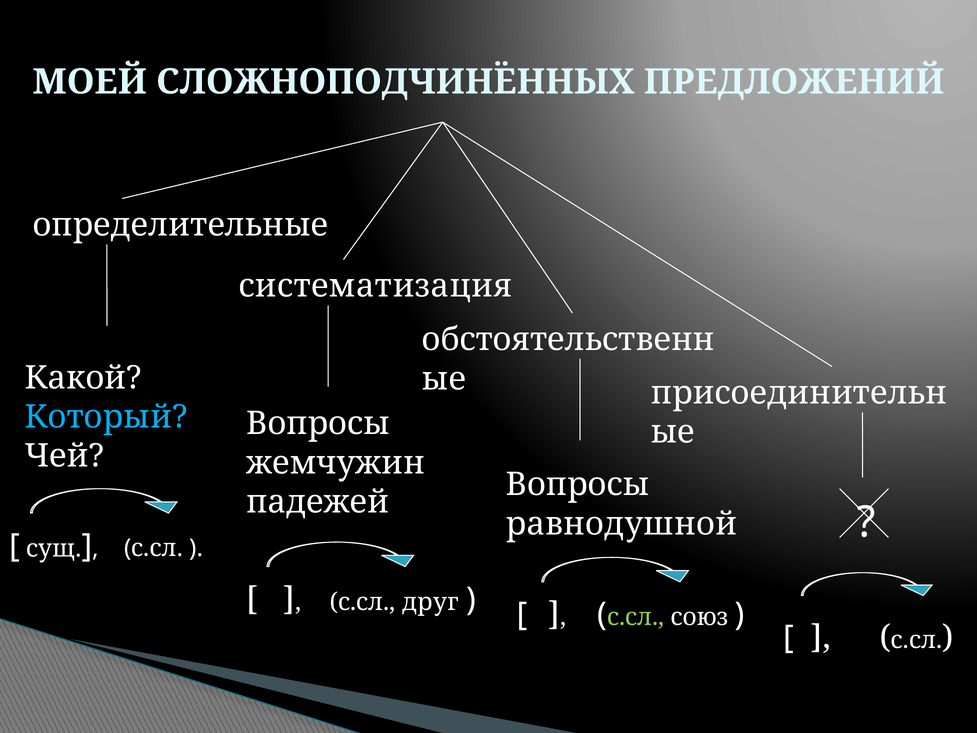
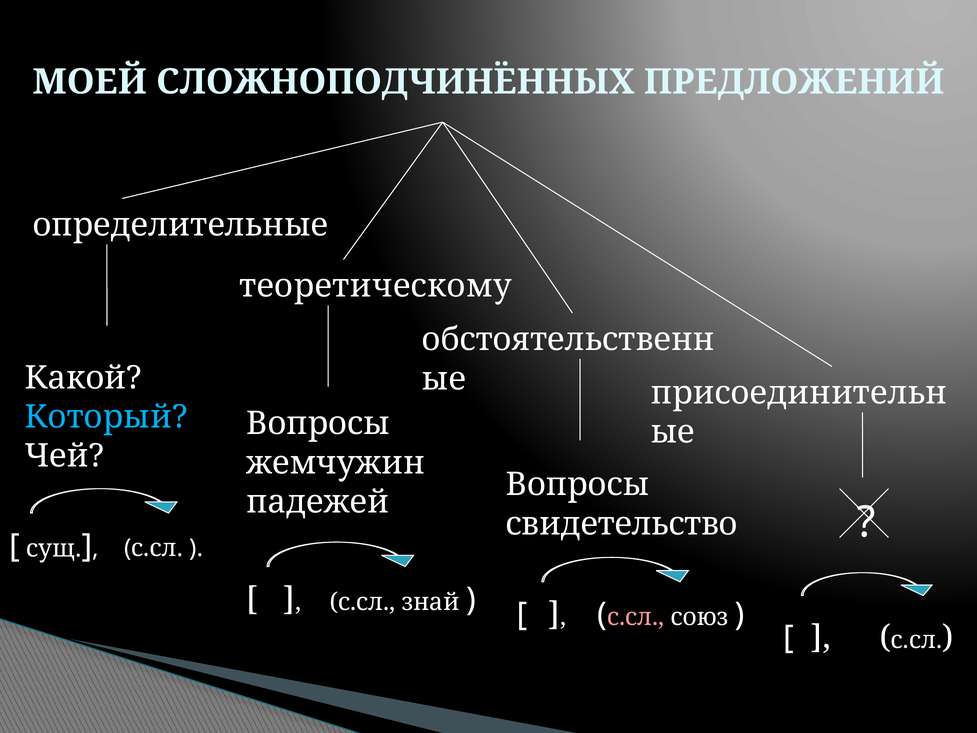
систематизация: систематизация -> теоретическому (375, 286)
равнодушной: равнодушной -> свидетельство (622, 524)
друг: друг -> знай (431, 602)
с.сл colour: light green -> pink (636, 617)
